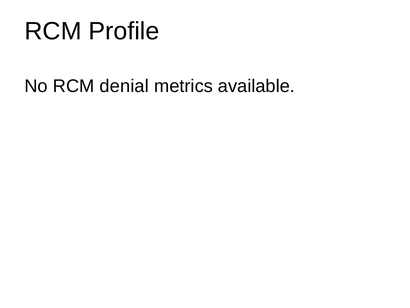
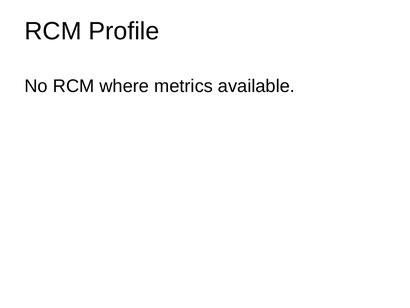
denial: denial -> where (124, 86)
